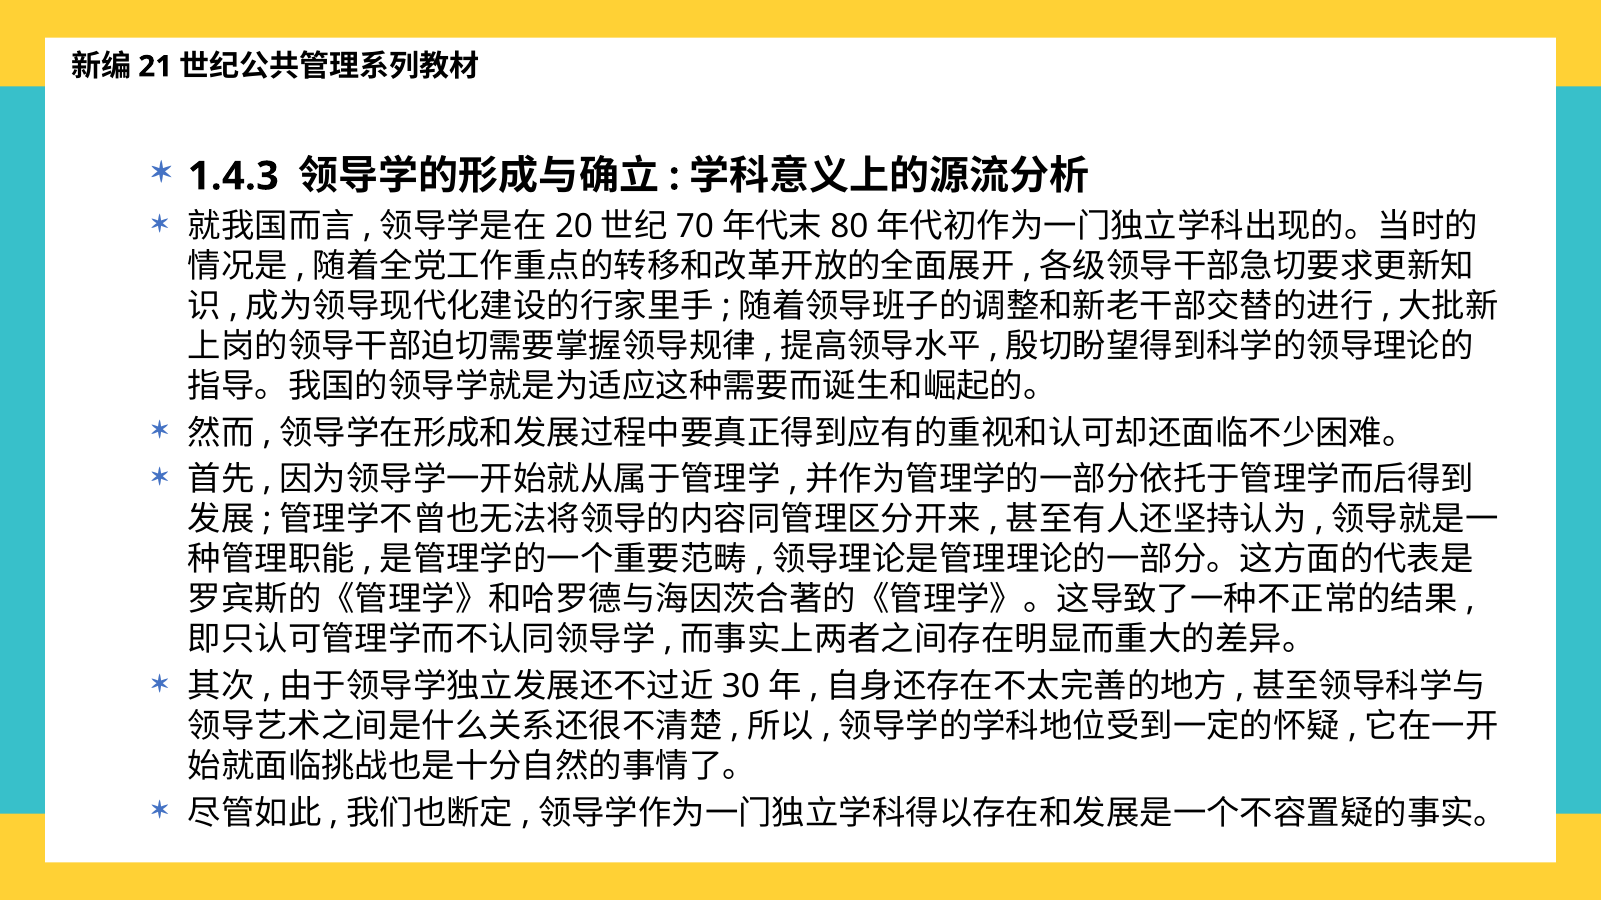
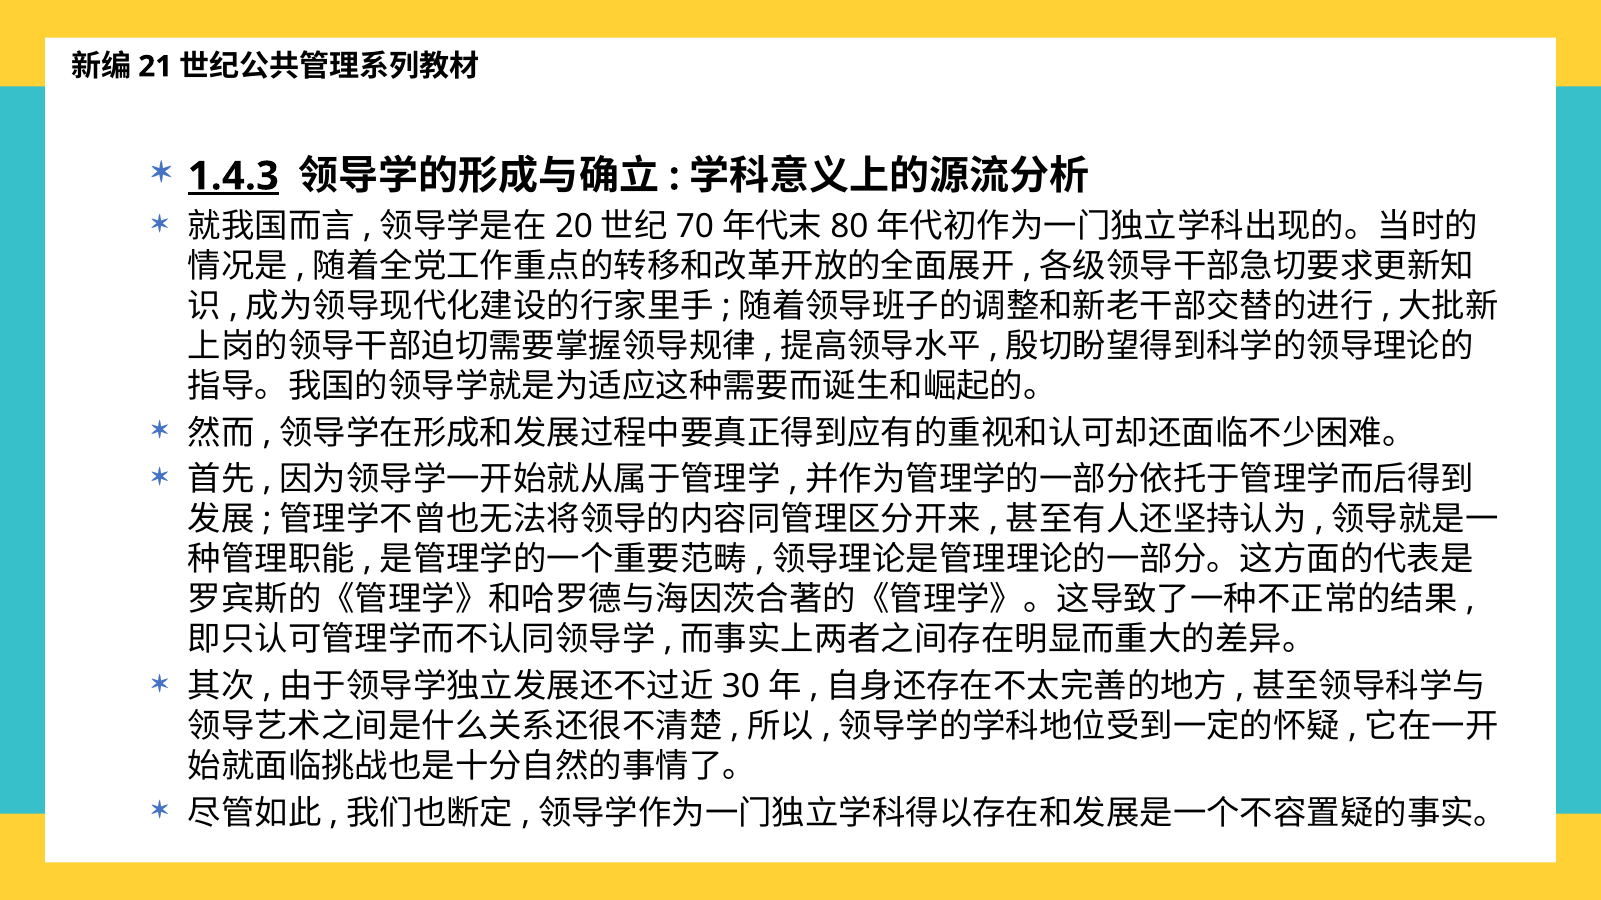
1.4.3 underline: none -> present (233, 176)
